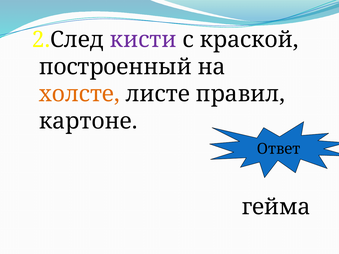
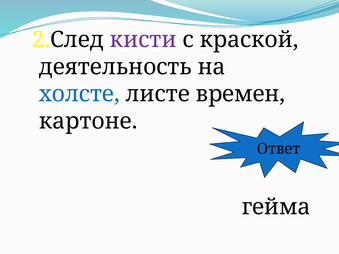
построенный: построенный -> деятельность (115, 67)
холсте colour: orange -> blue (79, 94)
правил: правил -> времен (240, 94)
